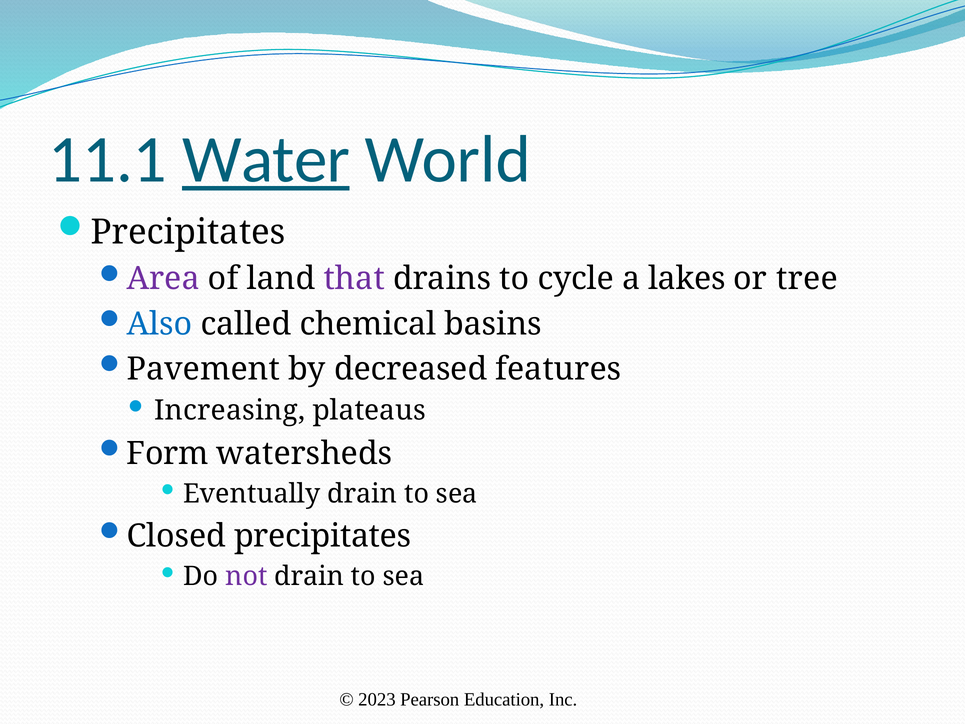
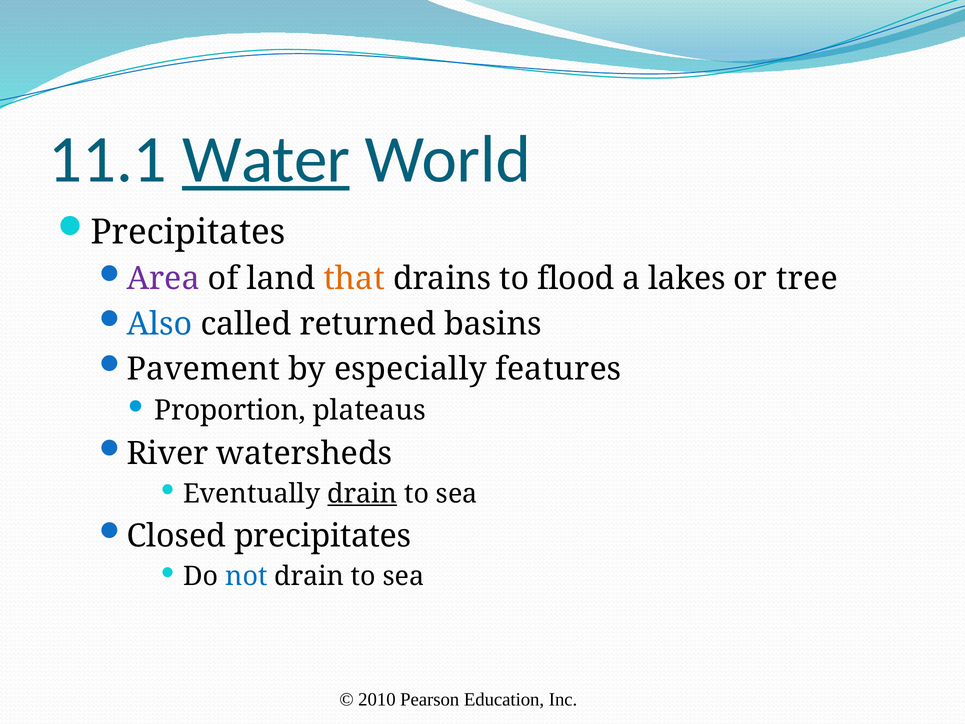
that colour: purple -> orange (354, 279)
cycle: cycle -> flood (576, 279)
chemical: chemical -> returned (368, 324)
decreased: decreased -> especially (410, 369)
Increasing: Increasing -> Proportion (230, 410)
Form: Form -> River (167, 453)
drain underline: none -> present (362, 494)
not colour: purple -> blue (246, 576)
2023: 2023 -> 2010 (377, 699)
